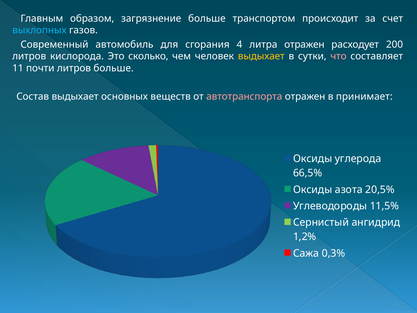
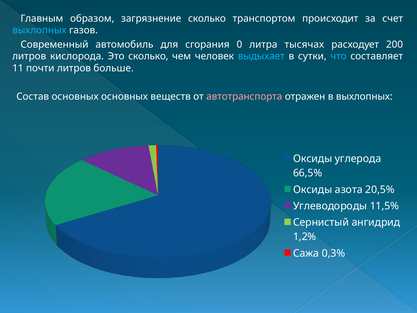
загрязнение больше: больше -> сколько (207, 18)
4: 4 -> 0 (239, 44)
литра отражен: отражен -> тысячах (304, 44)
выдыхает colour: yellow -> light blue (261, 56)
что colour: pink -> light blue (338, 56)
Состав выдыхает: выдыхает -> основных (75, 97)
в принимает: принимает -> выхлопных (364, 97)
